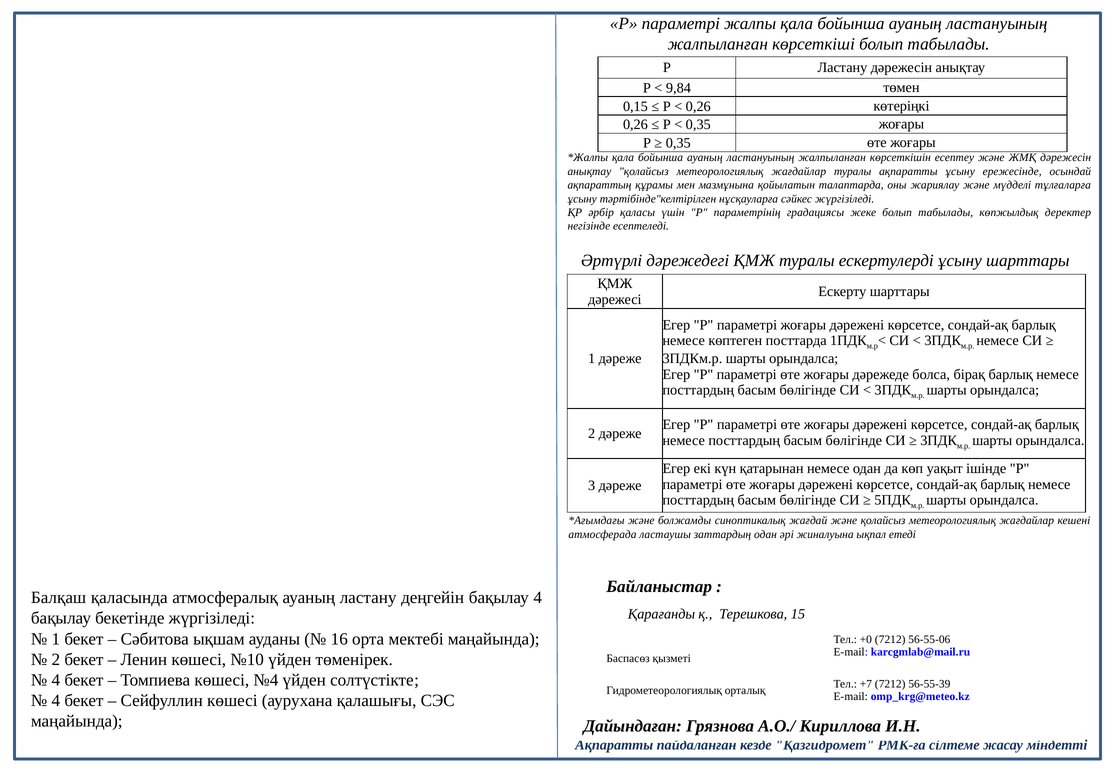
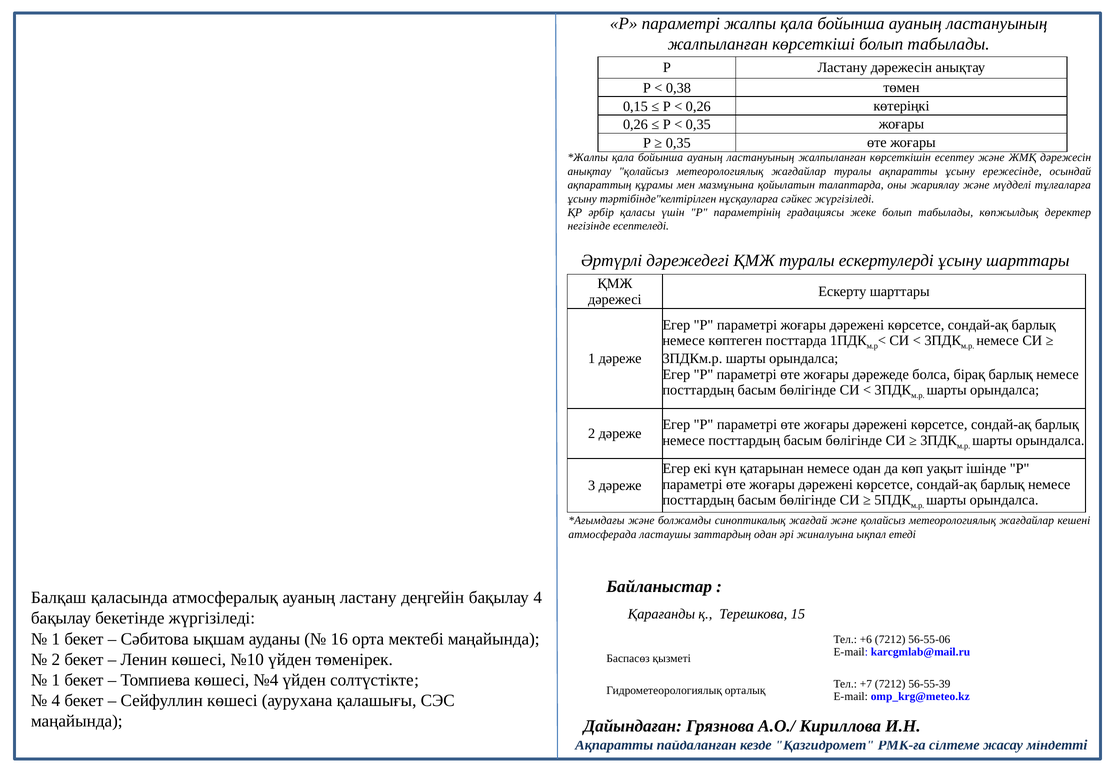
9,84: 9,84 -> 0,38 (678, 88)
+0: +0 -> +6 (866, 639)
4: 4 -> 1 (56, 680)
